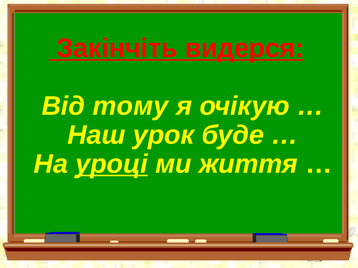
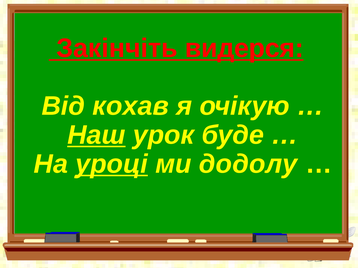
тому: тому -> кохав (131, 106)
Наш underline: none -> present (96, 135)
життя: життя -> додолу (248, 164)
